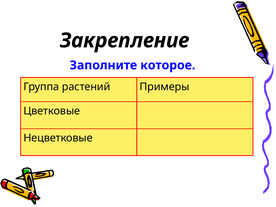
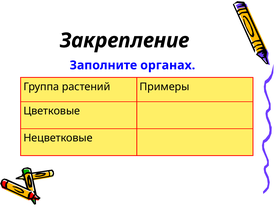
которое: которое -> органах (168, 65)
